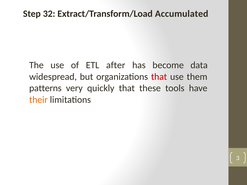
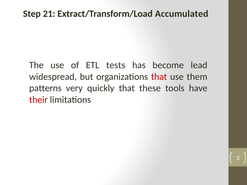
32: 32 -> 21 (49, 14)
after: after -> tests (116, 65)
data: data -> lead (199, 65)
their colour: orange -> red (38, 100)
